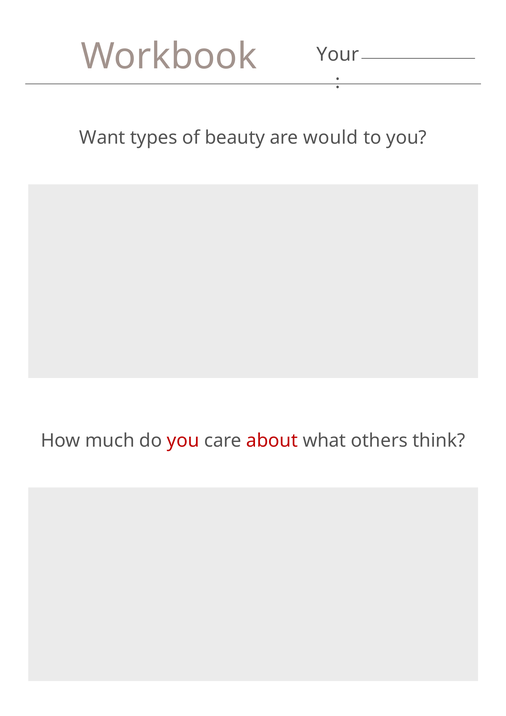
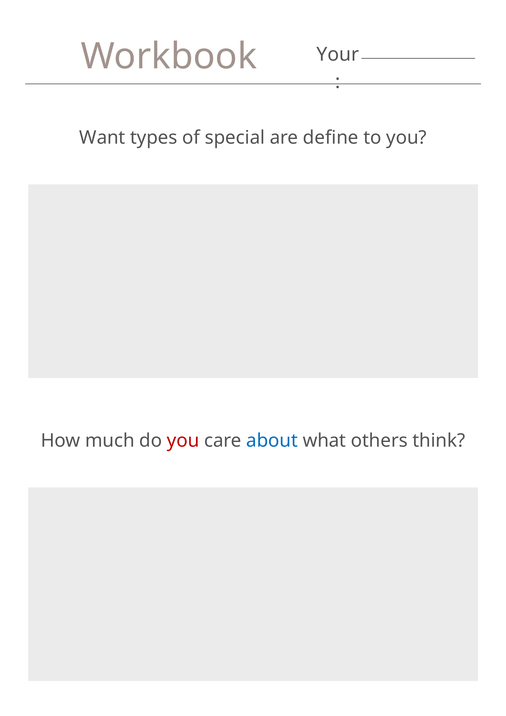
beauty: beauty -> special (235, 138)
would: would -> define (331, 138)
about colour: red -> blue (272, 441)
